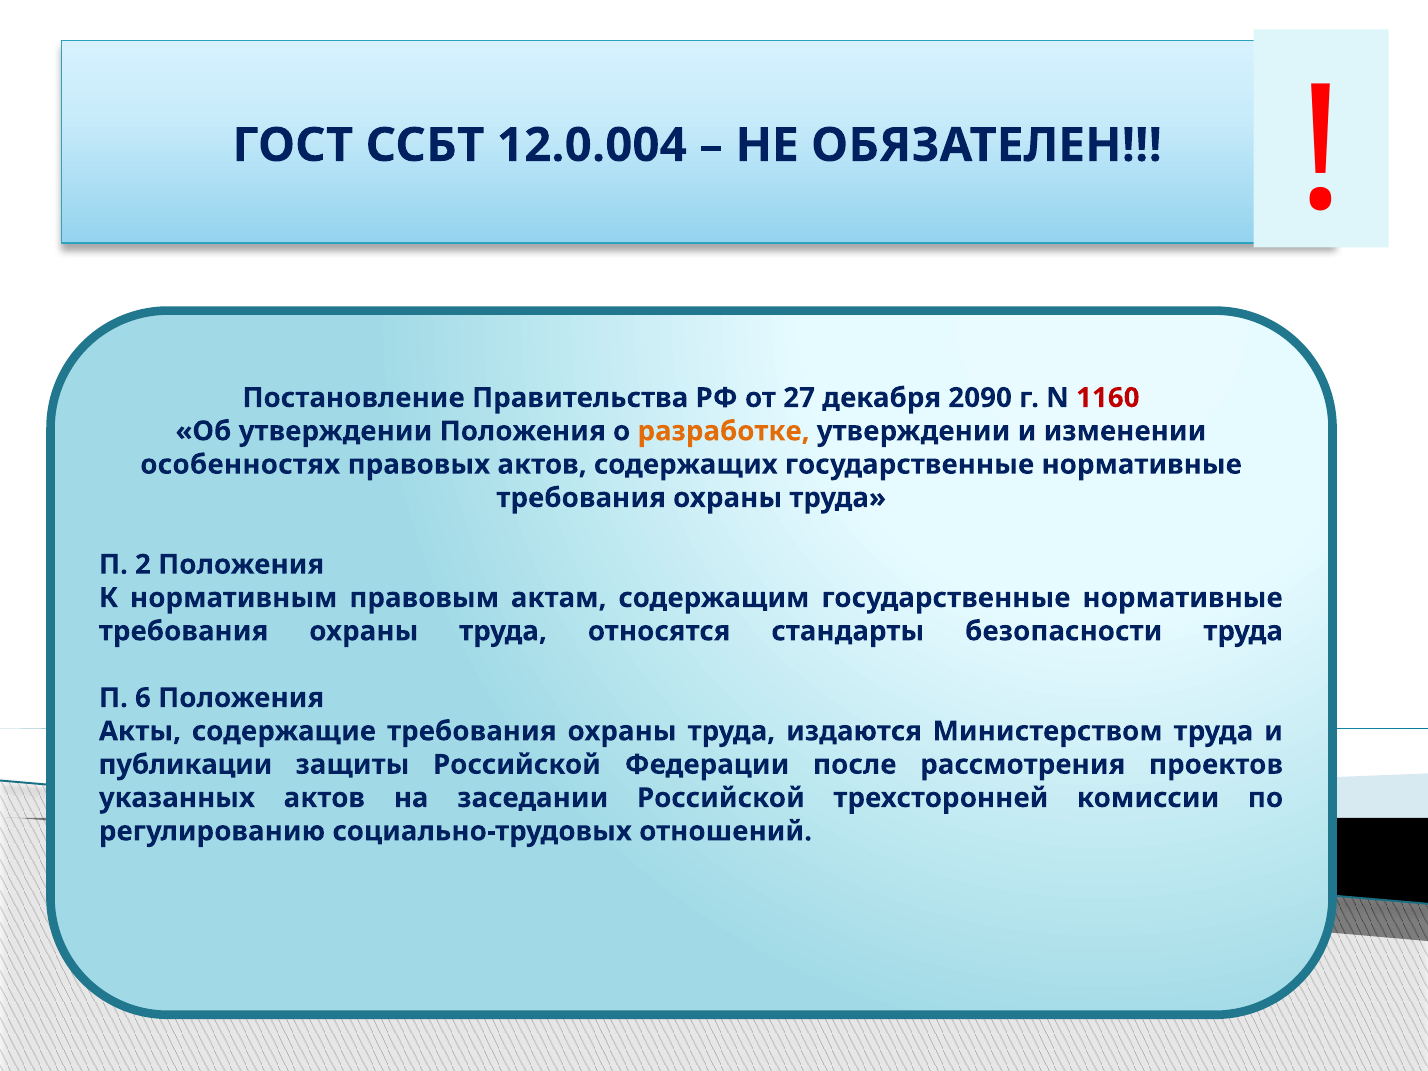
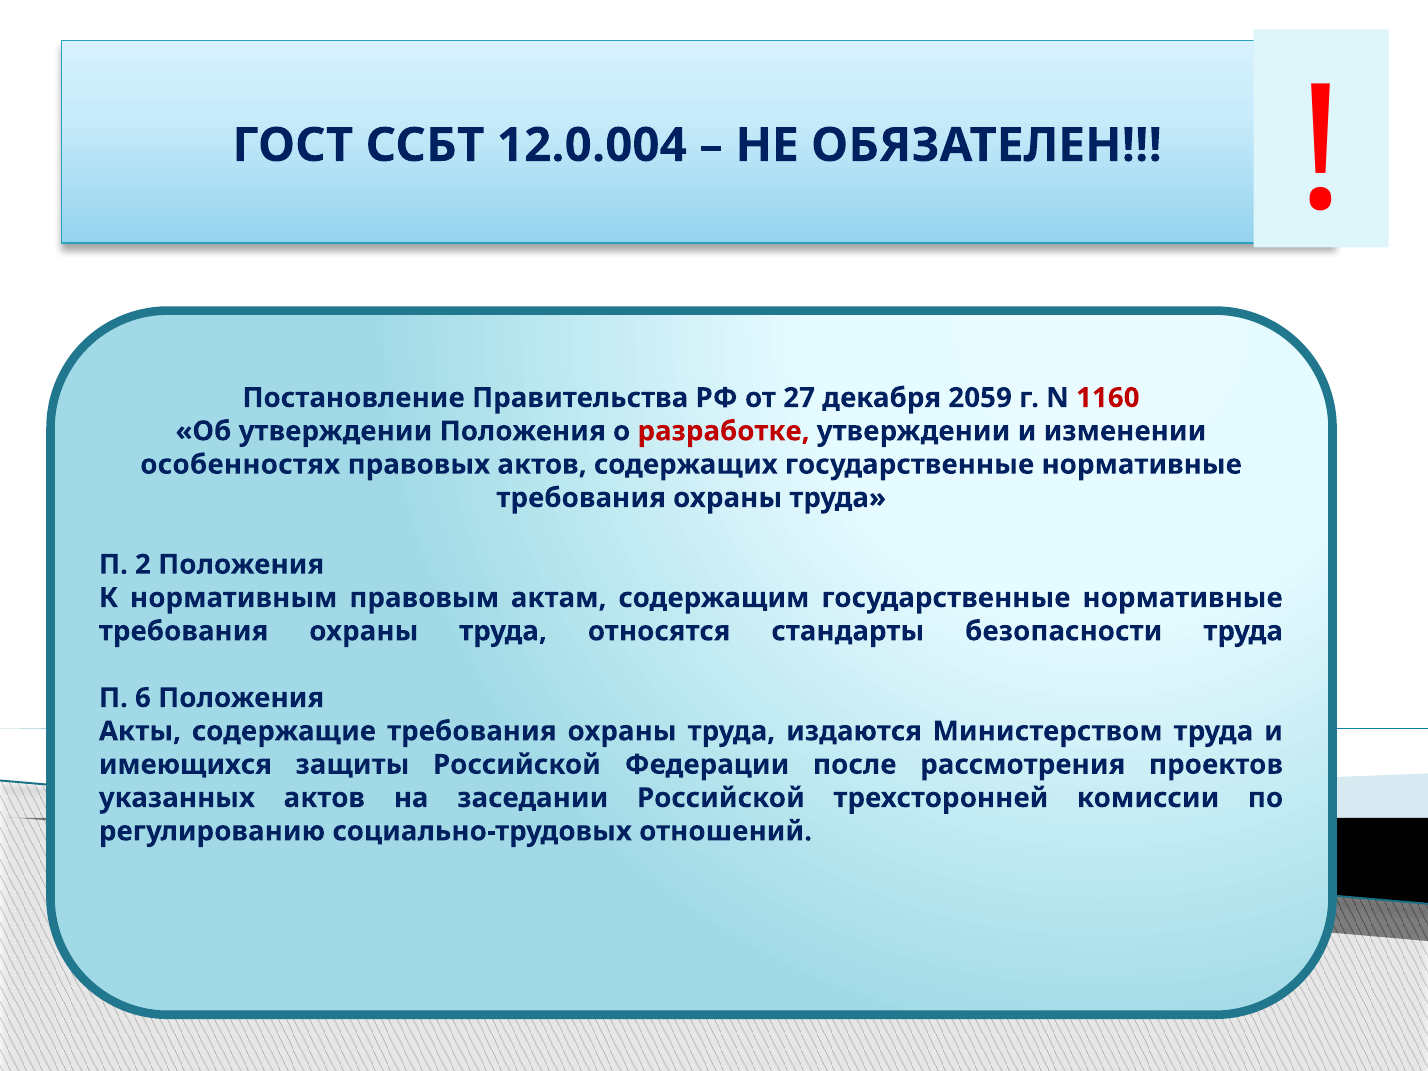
2090: 2090 -> 2059 (980, 398)
разработке colour: orange -> red (724, 431)
публикации: публикации -> имеющихся (185, 765)
